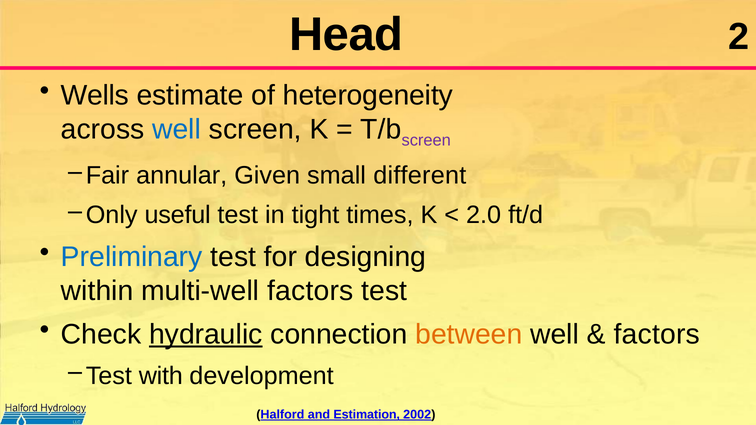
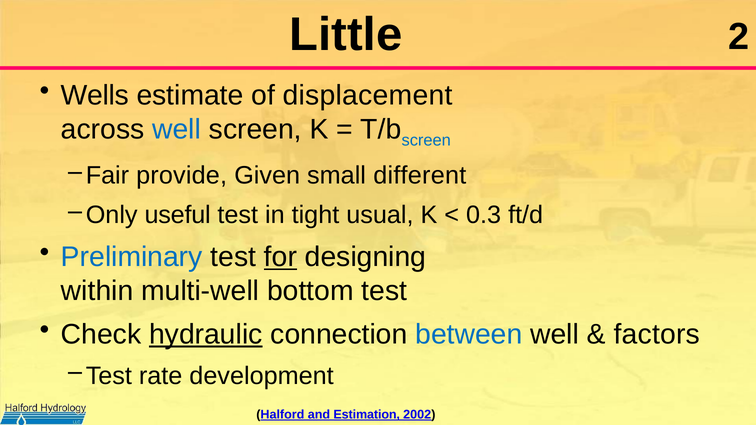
Head: Head -> Little (346, 34)
heterogeneity: heterogeneity -> displacement (368, 96)
screen colour: purple -> blue (426, 141)
annular: annular -> provide (182, 176)
times: times -> usual (380, 215)
2.0: 2.0 -> 0.3 (484, 215)
for underline: none -> present (280, 257)
multi-well factors: factors -> bottom (310, 291)
between colour: orange -> blue (469, 335)
with: with -> rate (161, 376)
